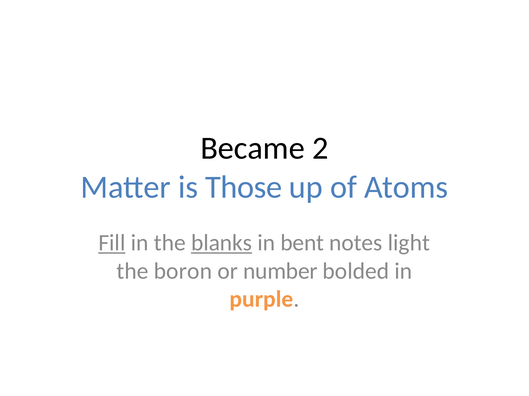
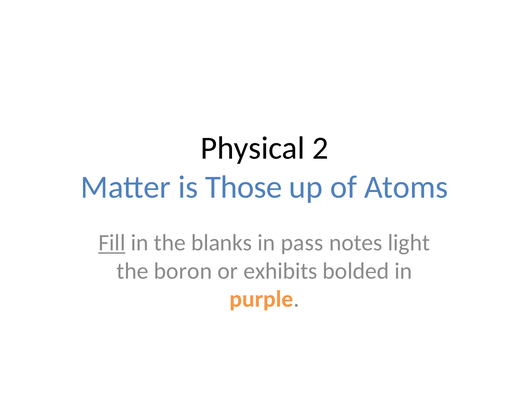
Became: Became -> Physical (253, 149)
blanks underline: present -> none (222, 243)
bent: bent -> pass (302, 243)
number: number -> exhibits (280, 271)
